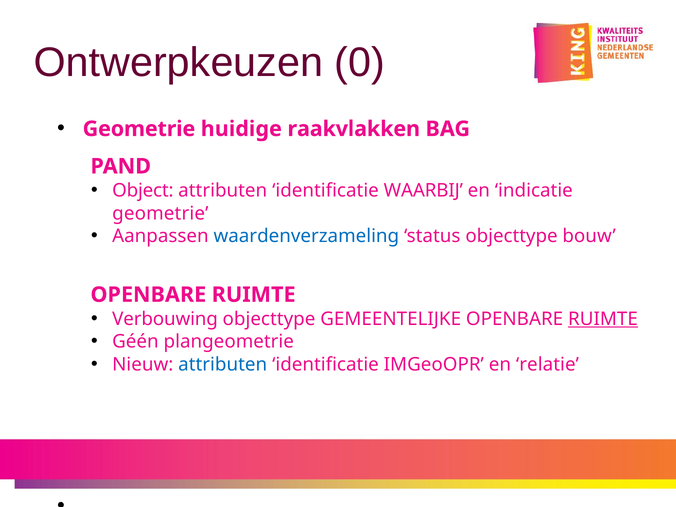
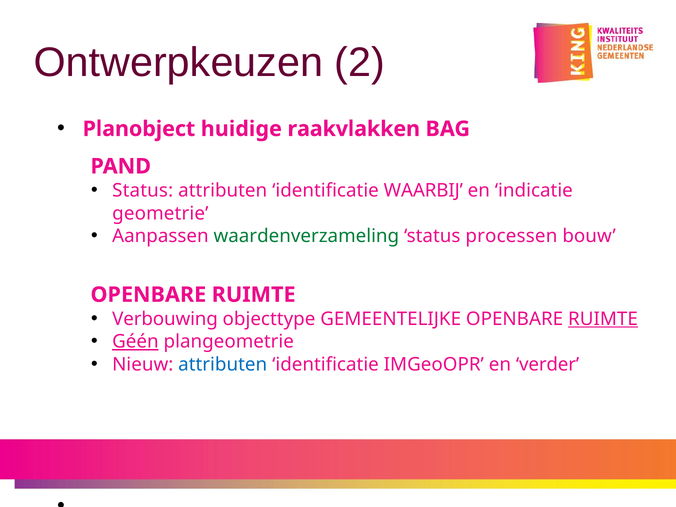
0: 0 -> 2 (360, 63)
Geometrie: Geometrie -> Planobject (139, 129)
Object: Object -> Status (143, 191)
waardenverzameling colour: blue -> green (306, 236)
status objecttype: objecttype -> processen (511, 236)
Géén underline: none -> present (135, 342)
relatie: relatie -> verder (548, 364)
